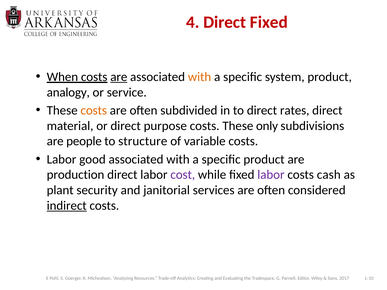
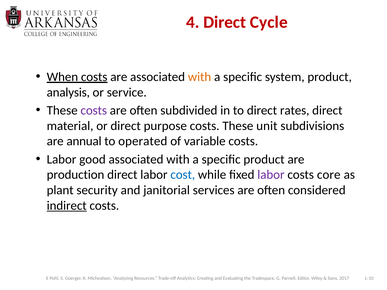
Direct Fixed: Fixed -> Cycle (269, 22)
are underline: present -> none (119, 77)
analogy: analogy -> analysis (68, 92)
costs colour: orange -> purple (94, 110)
only: only -> unit (267, 126)
people: people -> annual (84, 141)
structure: structure -> operated (143, 141)
cost colour: purple -> blue (183, 175)
cash: cash -> core (329, 175)
